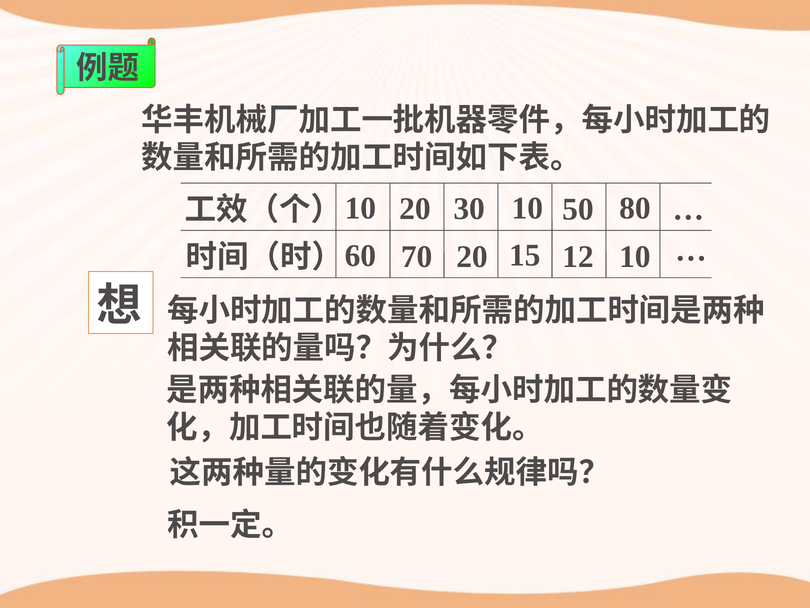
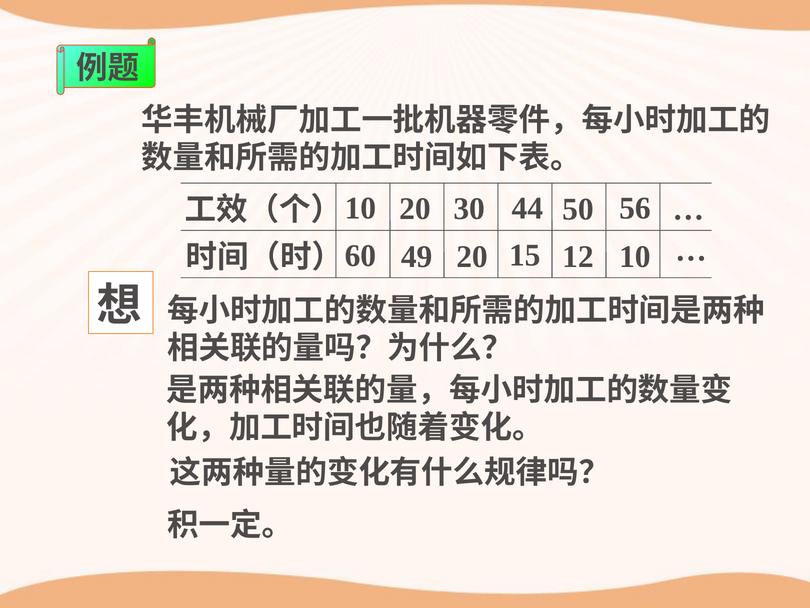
30 10: 10 -> 44 (527, 208)
80: 80 -> 56 (635, 208)
70: 70 -> 49 (417, 257)
